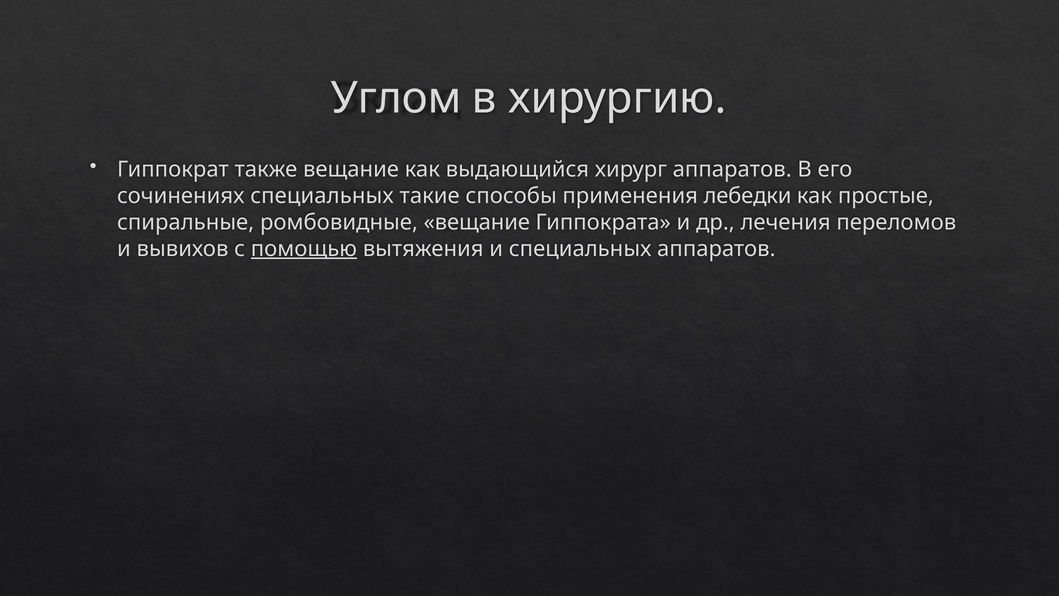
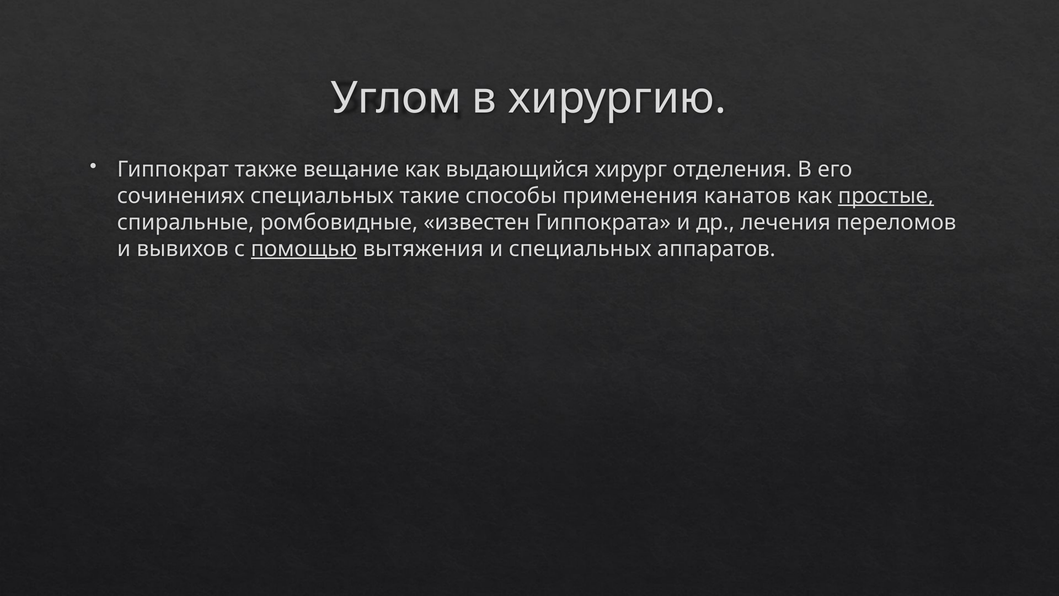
хирург аппаратов: аппаратов -> отделения (732, 169)
лебедки: лебедки -> канатов (747, 196)
простые underline: none -> present (886, 196)
ромбовидные вещание: вещание -> известен (477, 222)
